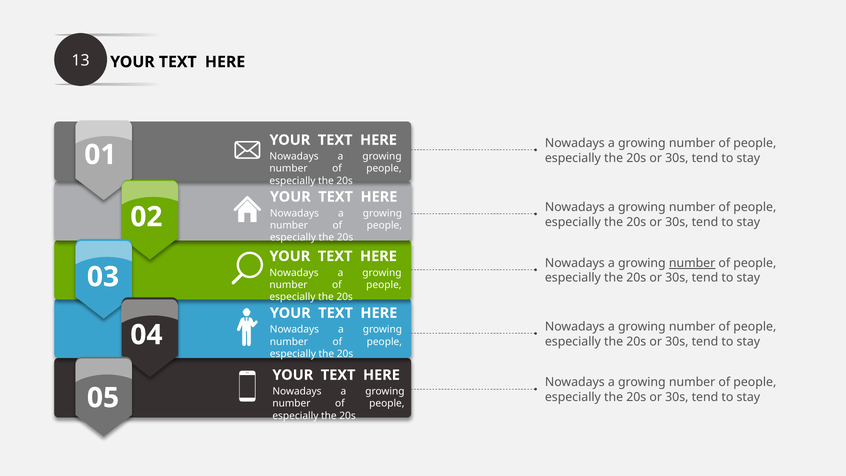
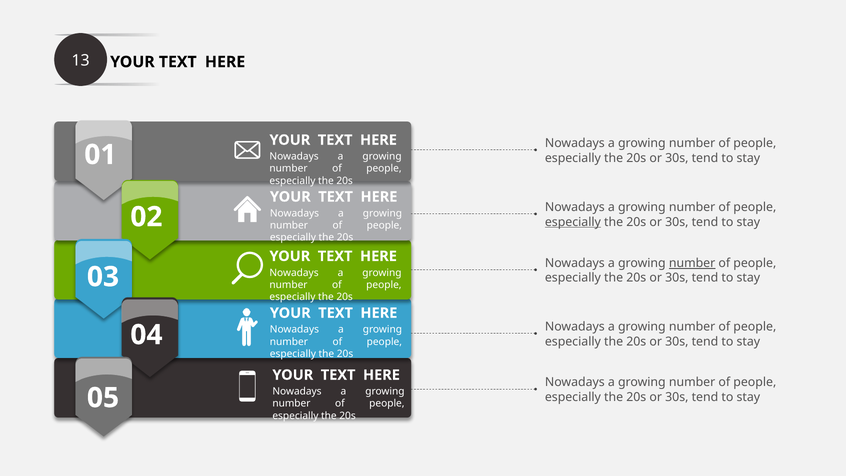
especially underline: none -> present (573, 222)
